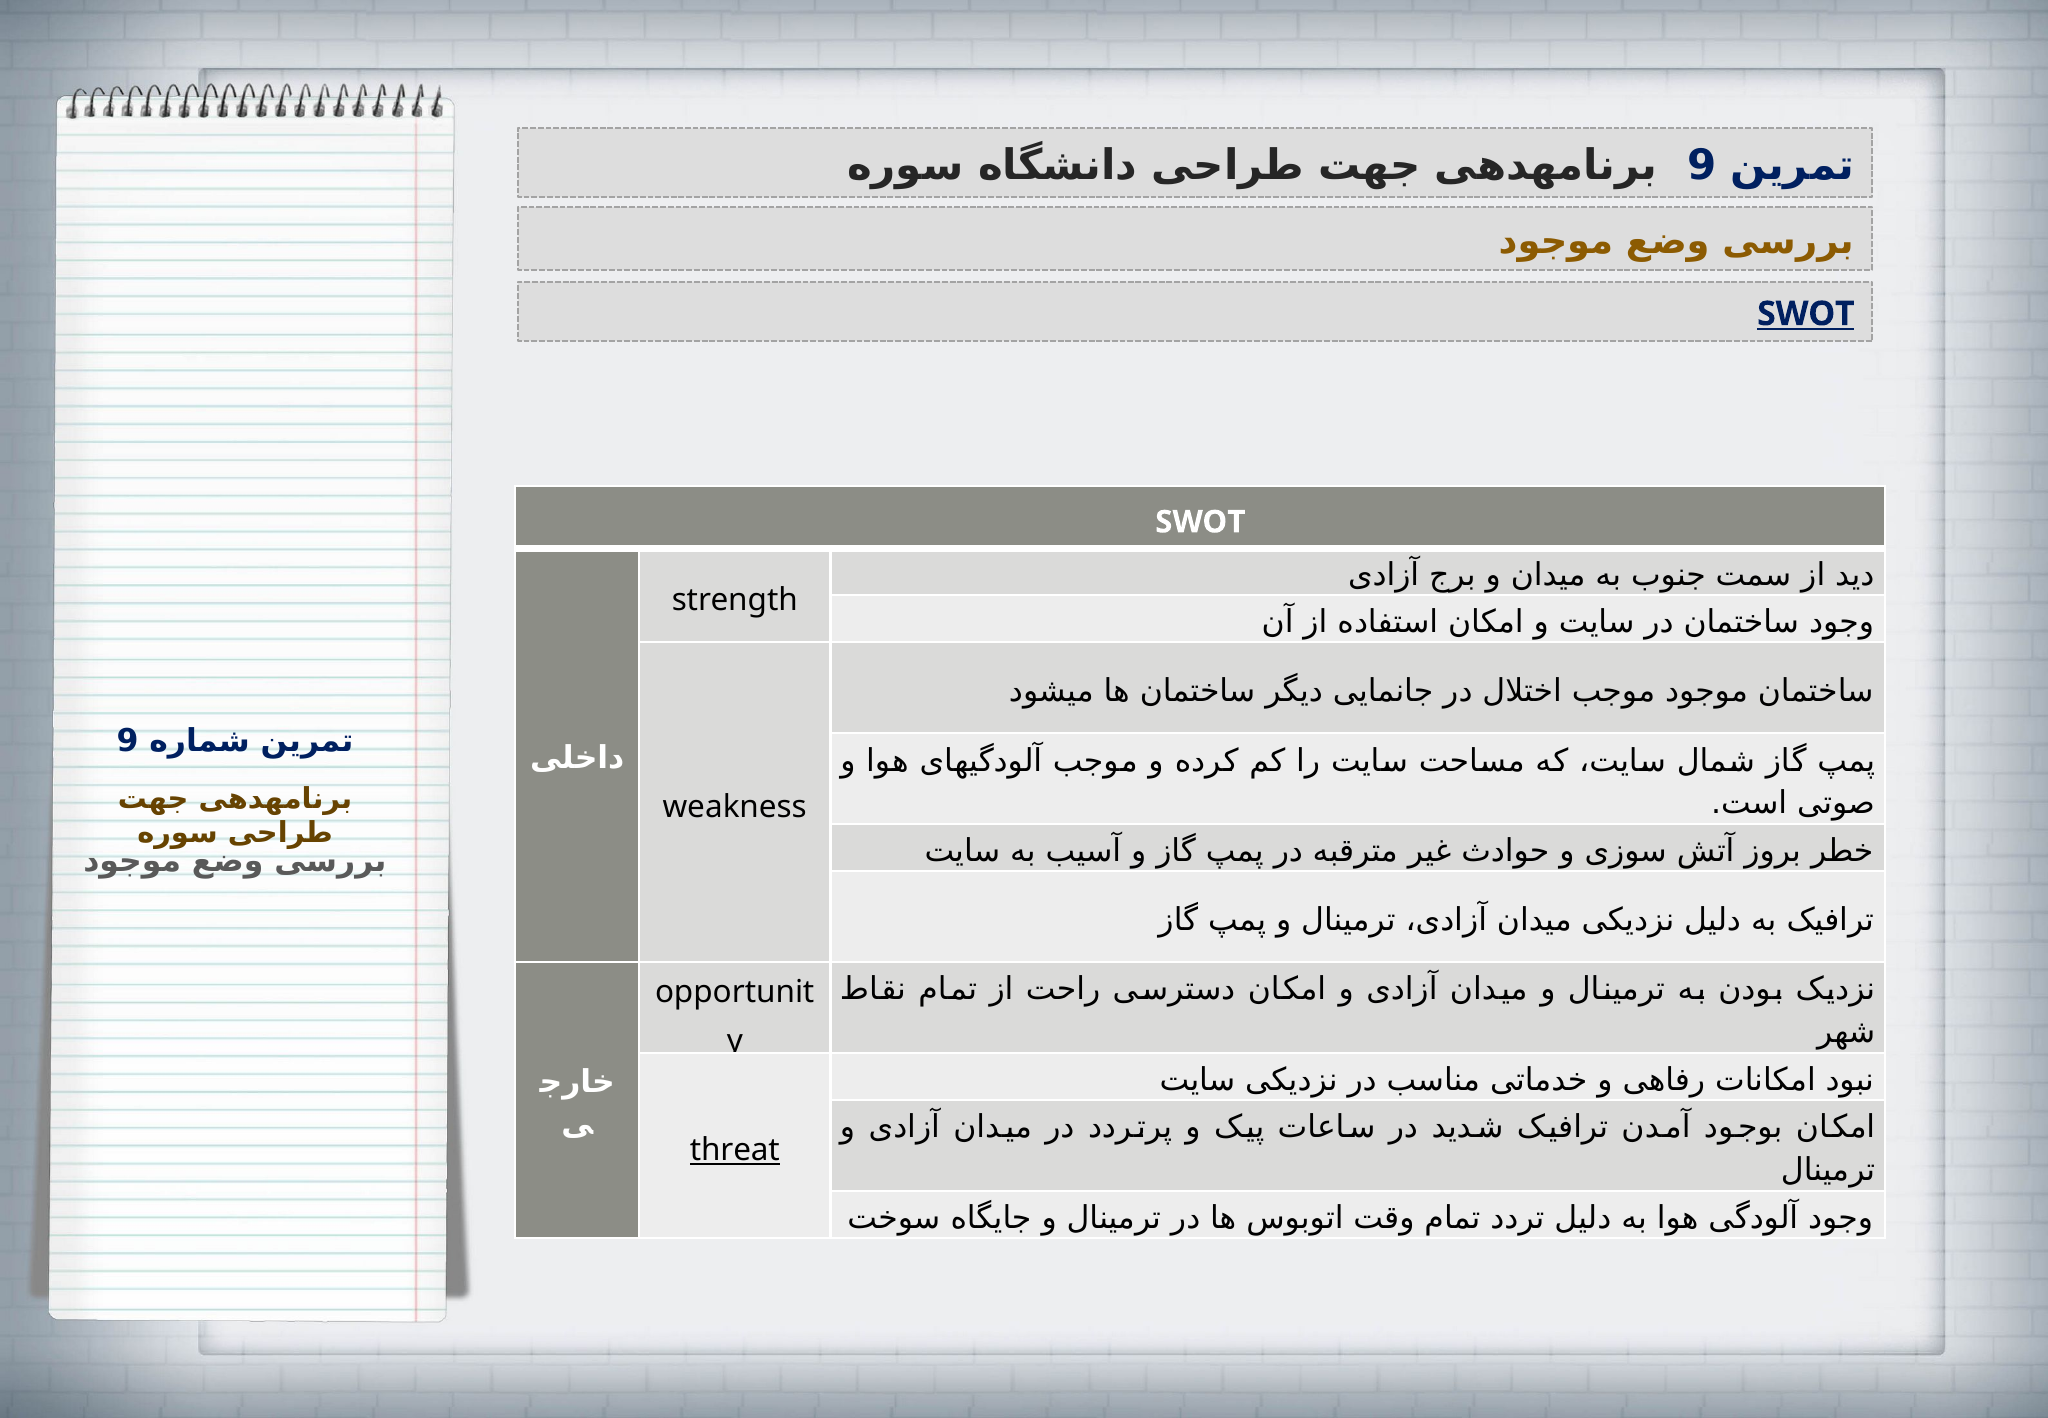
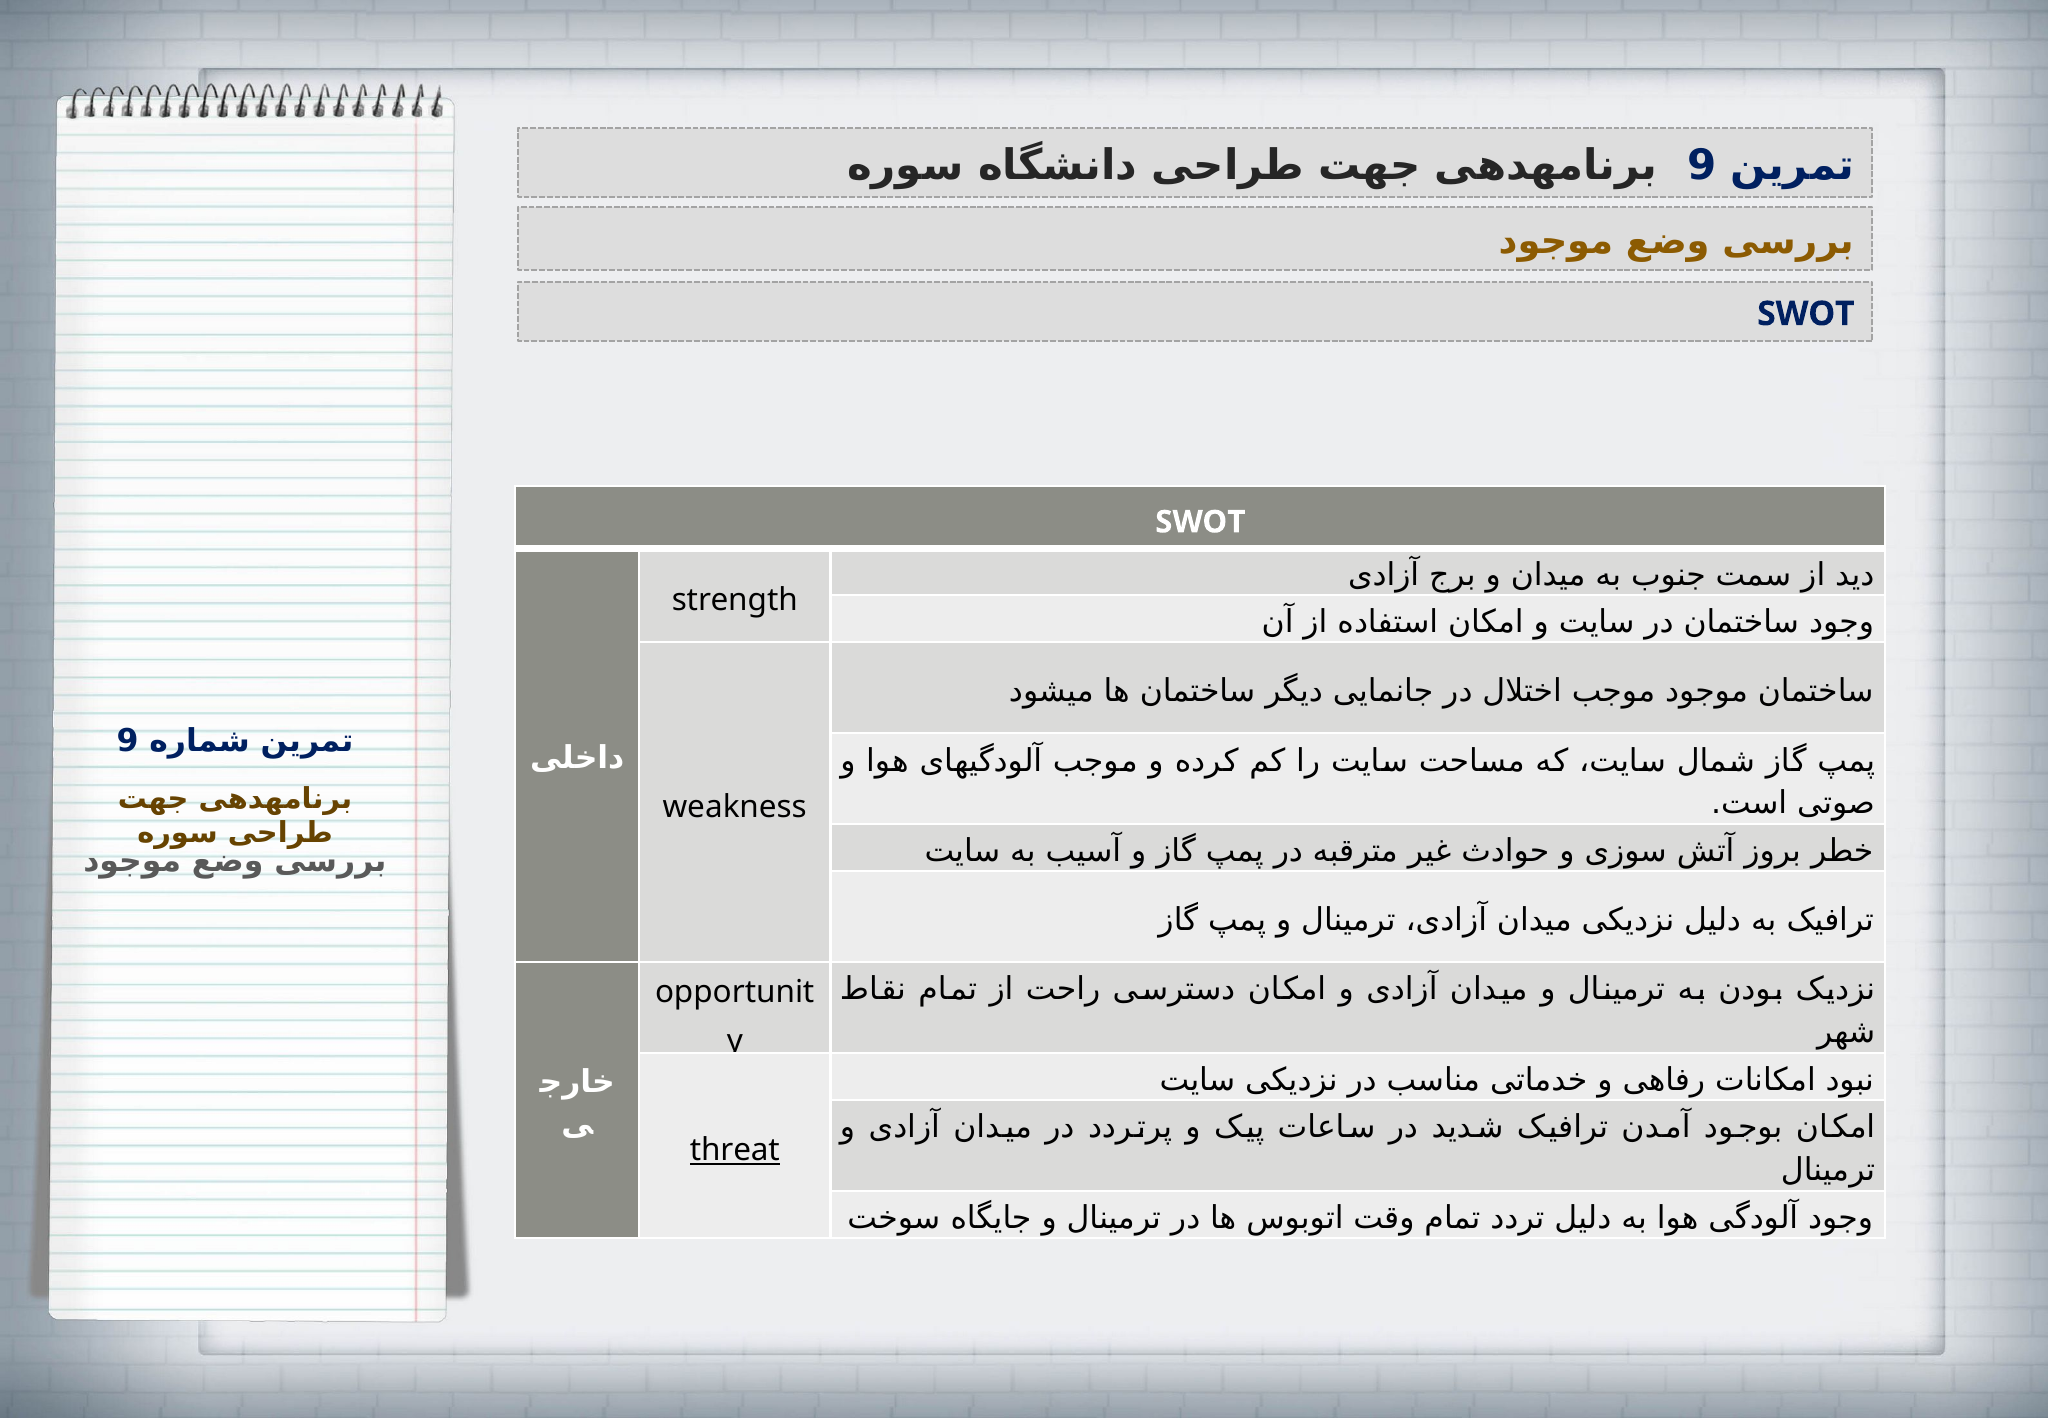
SWOT underline: present -> none (1806, 314)
